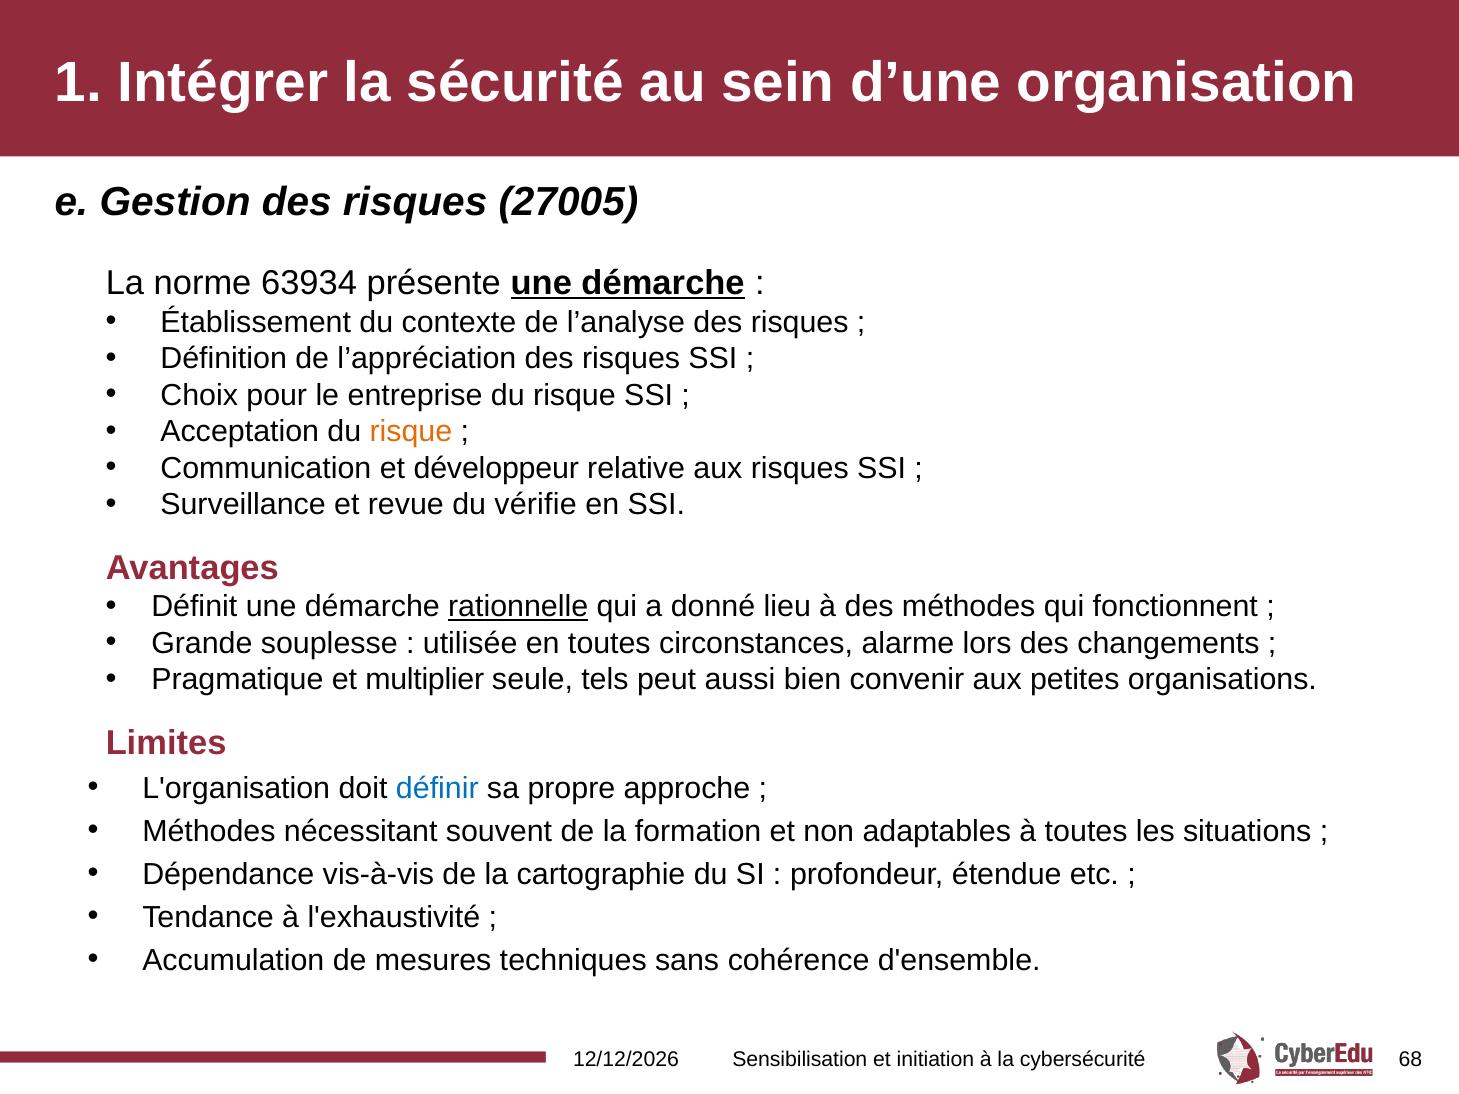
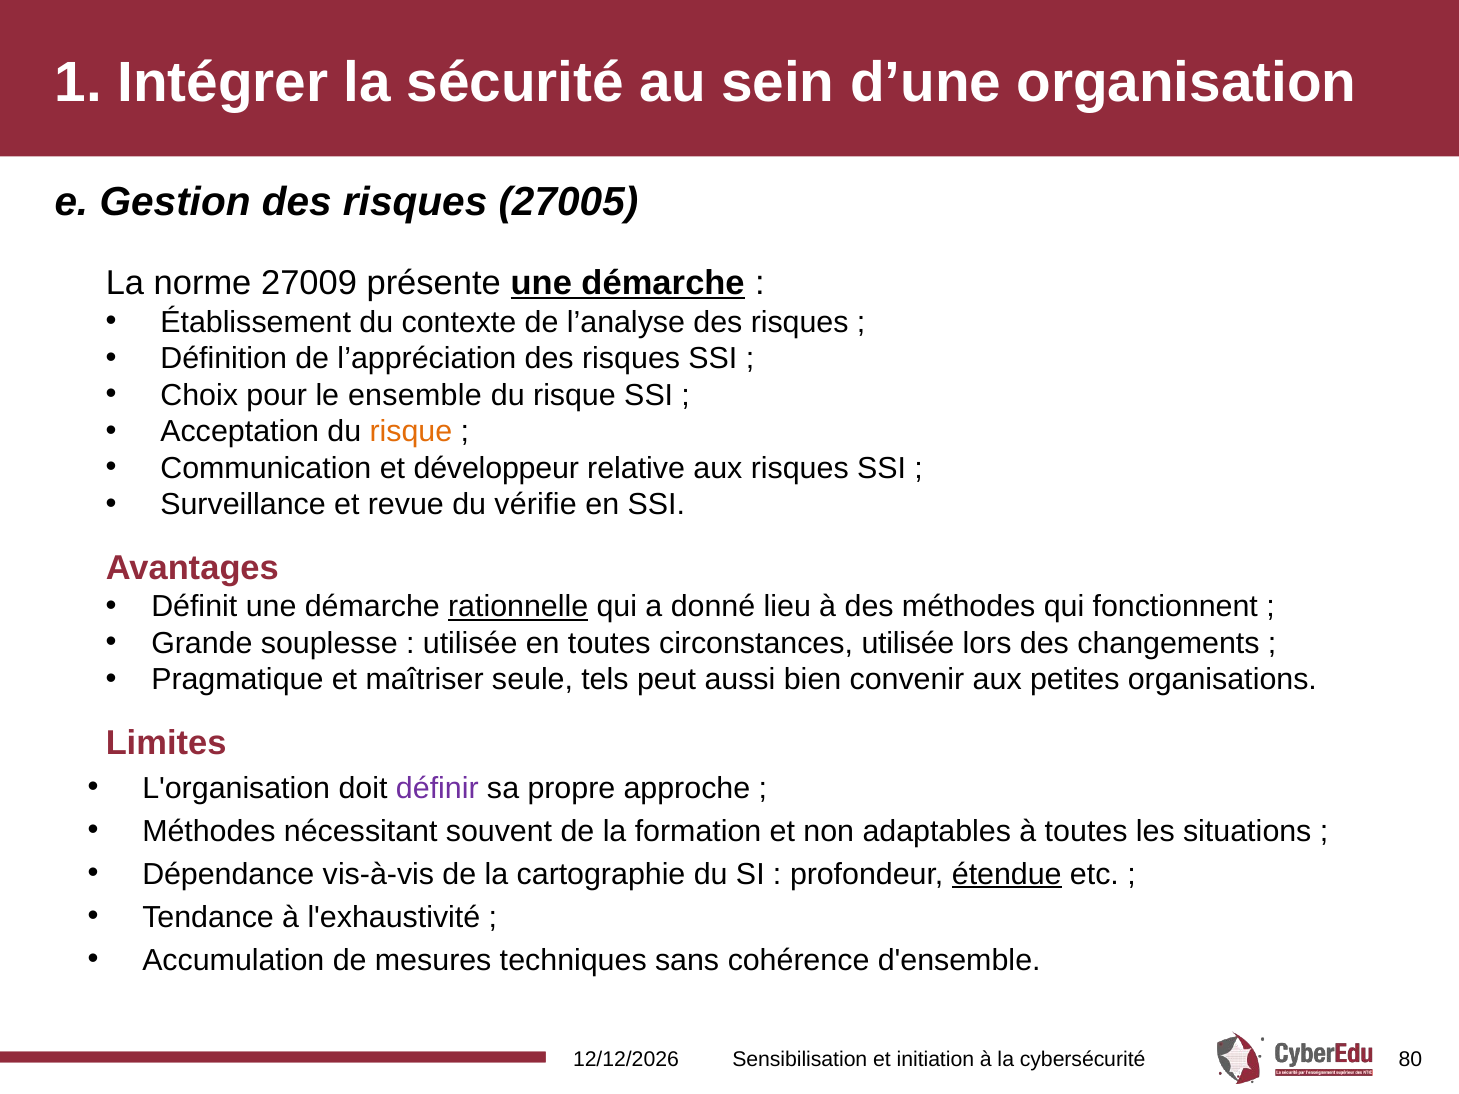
63934: 63934 -> 27009 (309, 283)
entreprise: entreprise -> ensemble (415, 395)
circonstances alarme: alarme -> utilisée (908, 643)
multiplier: multiplier -> maîtriser (425, 680)
définir colour: blue -> purple (437, 788)
étendue underline: none -> present (1007, 874)
68: 68 -> 80 (1411, 1059)
